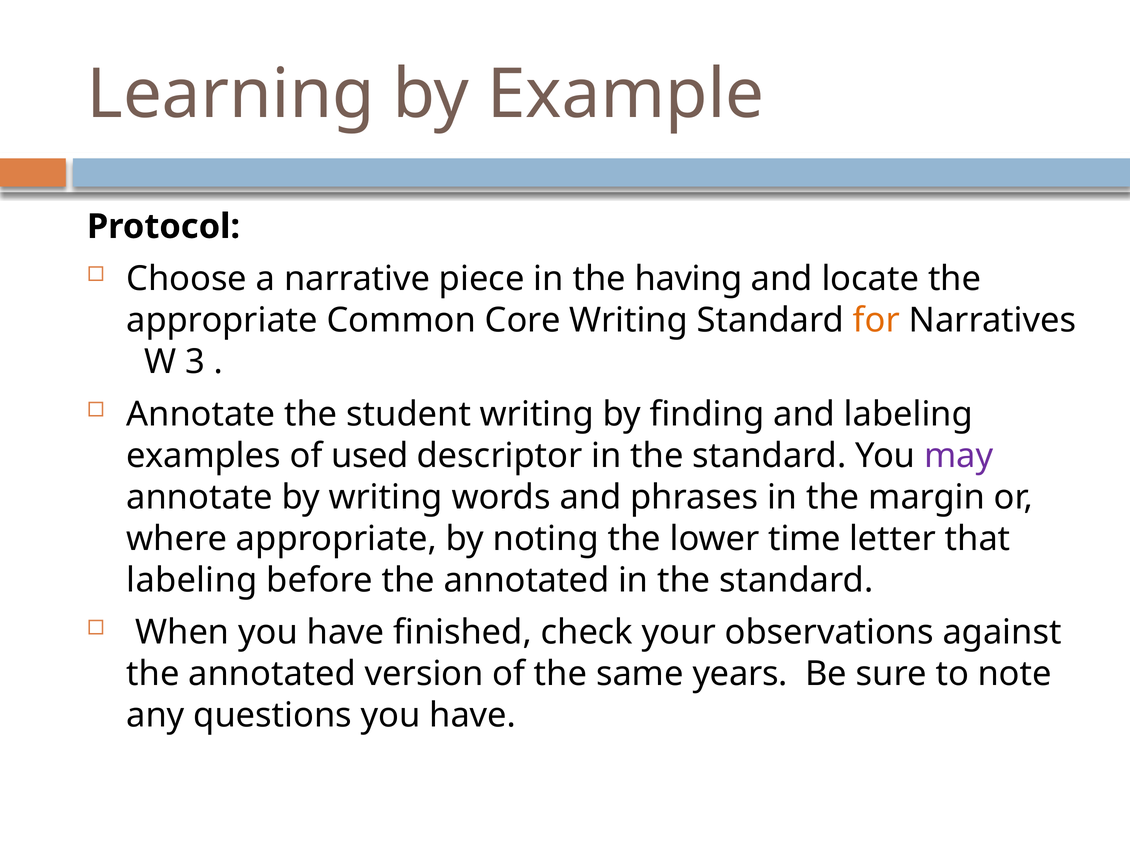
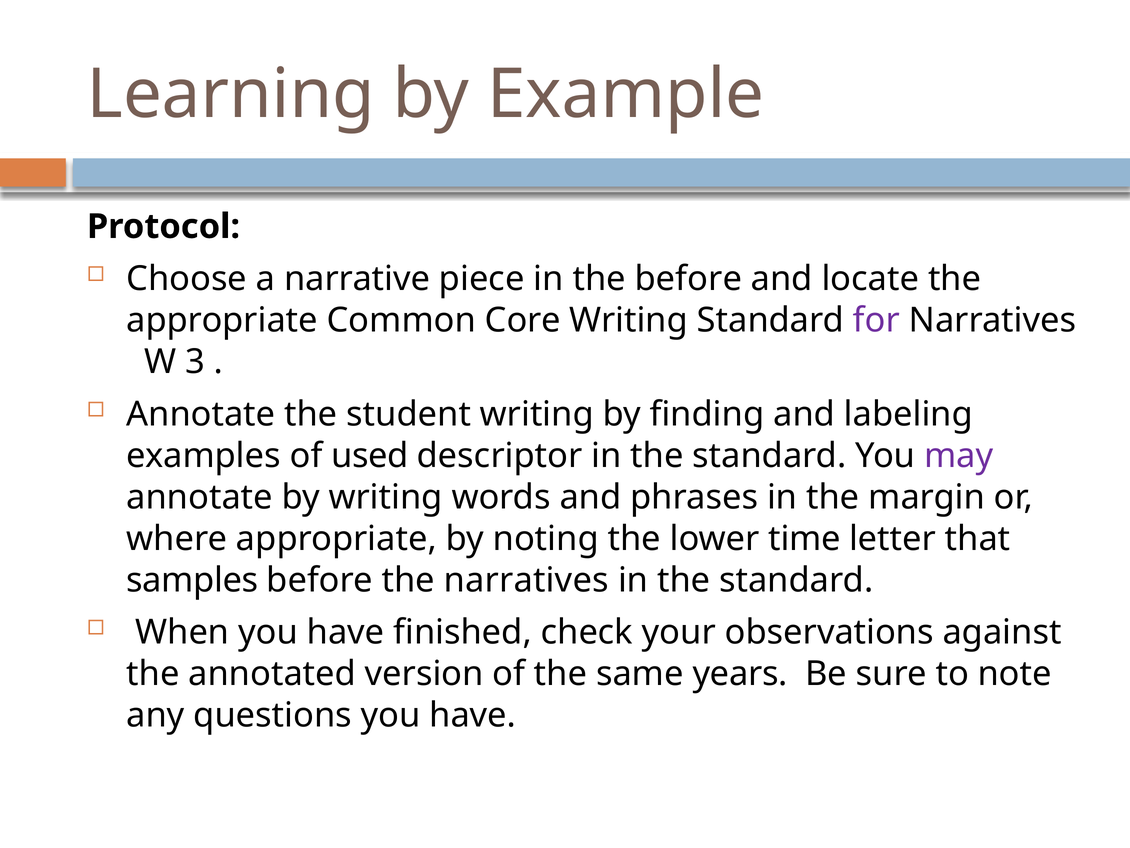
the having: having -> before (688, 279)
for colour: orange -> purple (877, 320)
labeling: labeling -> samples (192, 580)
before the annotated: annotated -> narratives (526, 580)
